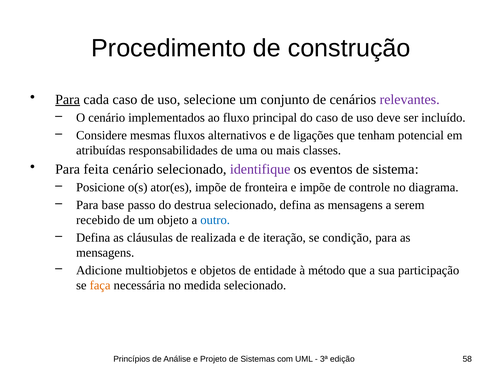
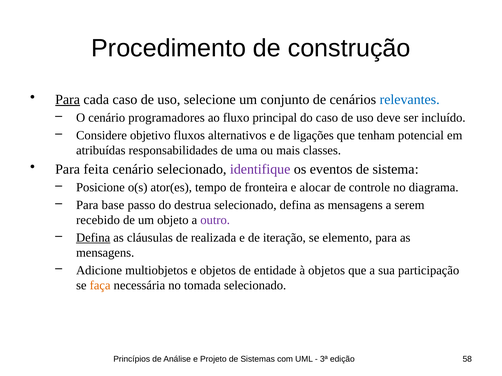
relevantes colour: purple -> blue (410, 100)
implementados: implementados -> programadores (167, 118)
mesmas: mesmas -> objetivo (150, 136)
ator(es impõe: impõe -> tempo (211, 188)
e impõe: impõe -> alocar (315, 188)
outro colour: blue -> purple (215, 220)
Defina underline: none -> present (93, 238)
condição: condição -> elemento (347, 238)
à método: método -> objetos (327, 271)
medida: medida -> tomada (202, 286)
